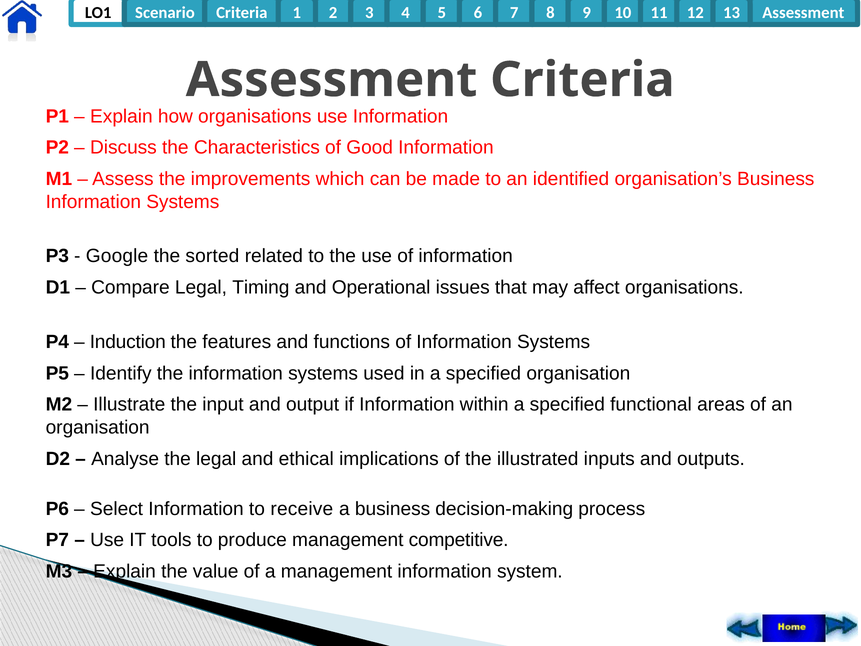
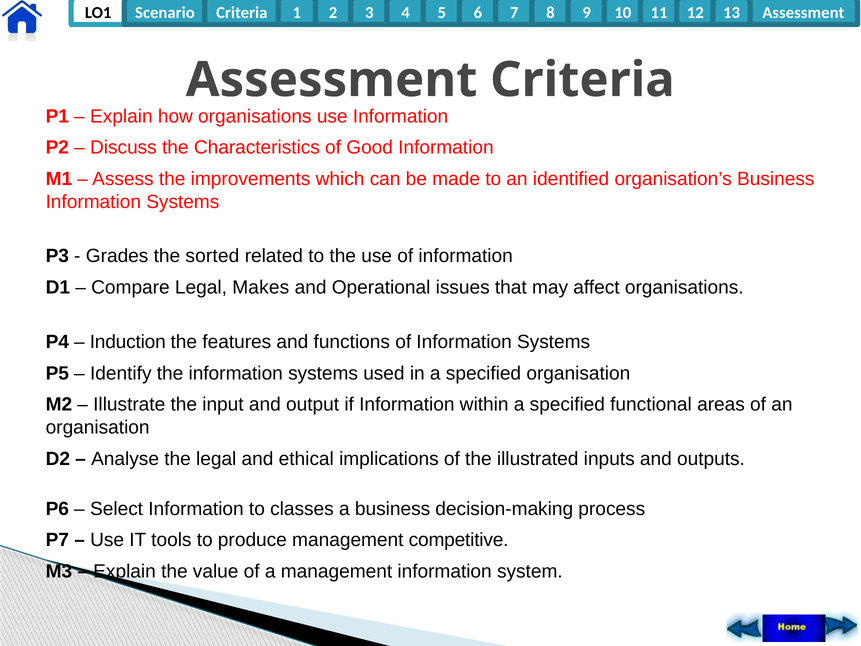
Google: Google -> Grades (117, 256)
Timing: Timing -> Makes (261, 287)
receive: receive -> classes (302, 509)
